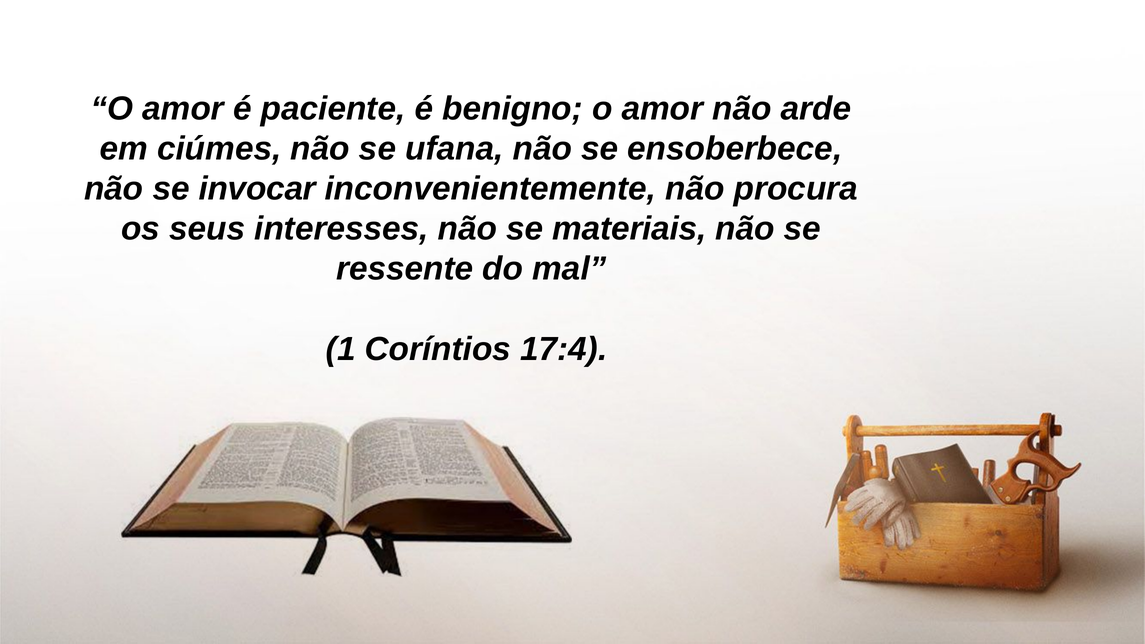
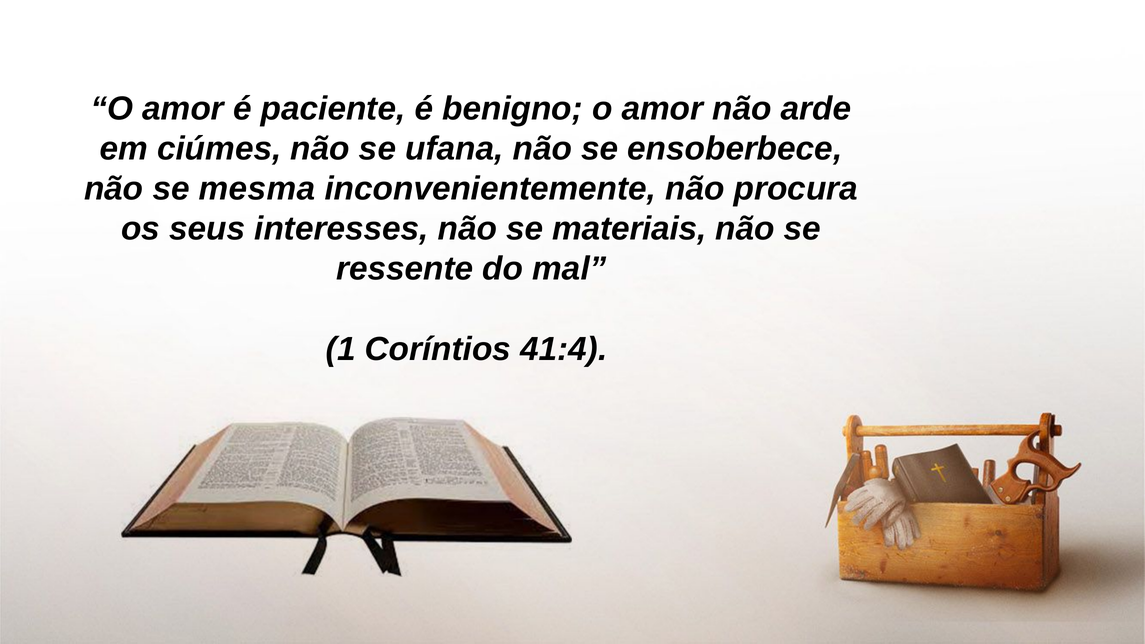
invocar: invocar -> mesma (257, 189)
17:4: 17:4 -> 41:4 (564, 349)
